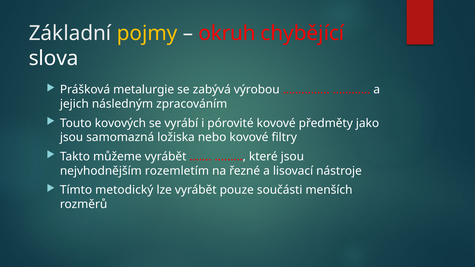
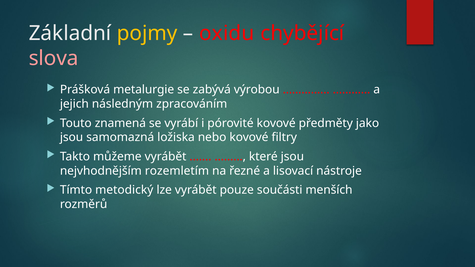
okruh: okruh -> oxidu (227, 33)
slova colour: white -> pink (54, 58)
kovových: kovových -> znamená (120, 123)
